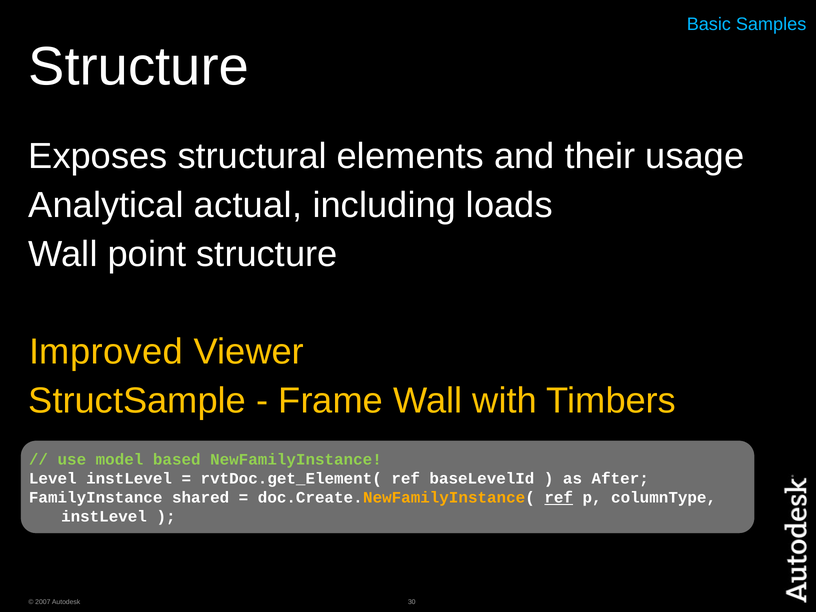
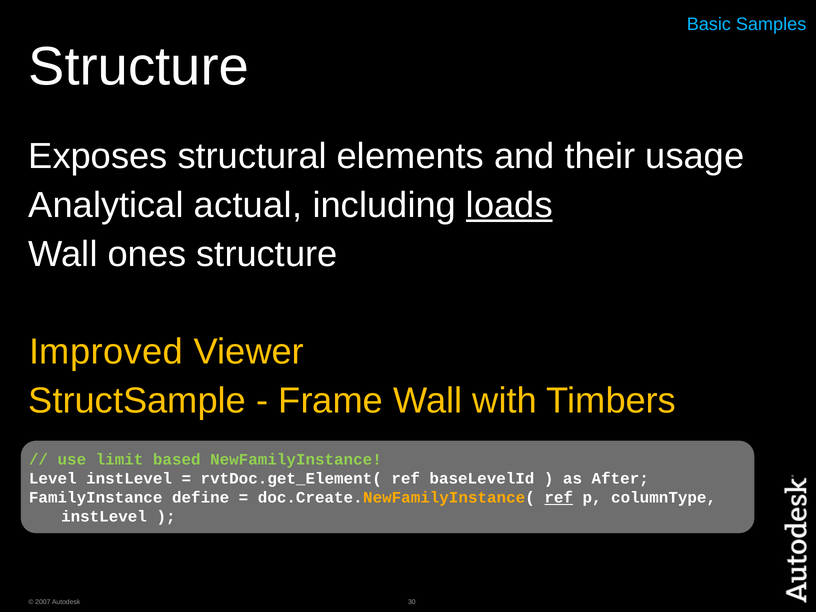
loads underline: none -> present (509, 205)
point: point -> ones (147, 254)
model: model -> limit (120, 459)
shared: shared -> define (201, 498)
